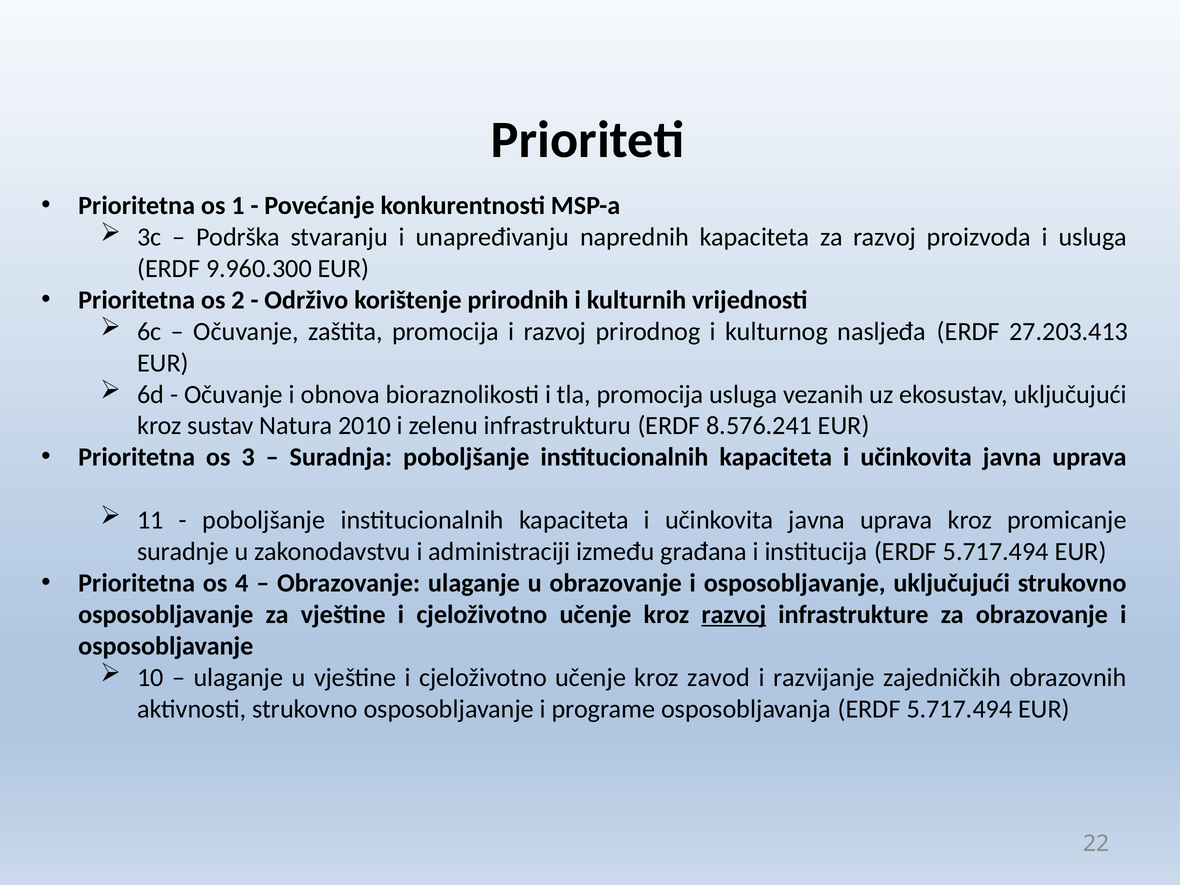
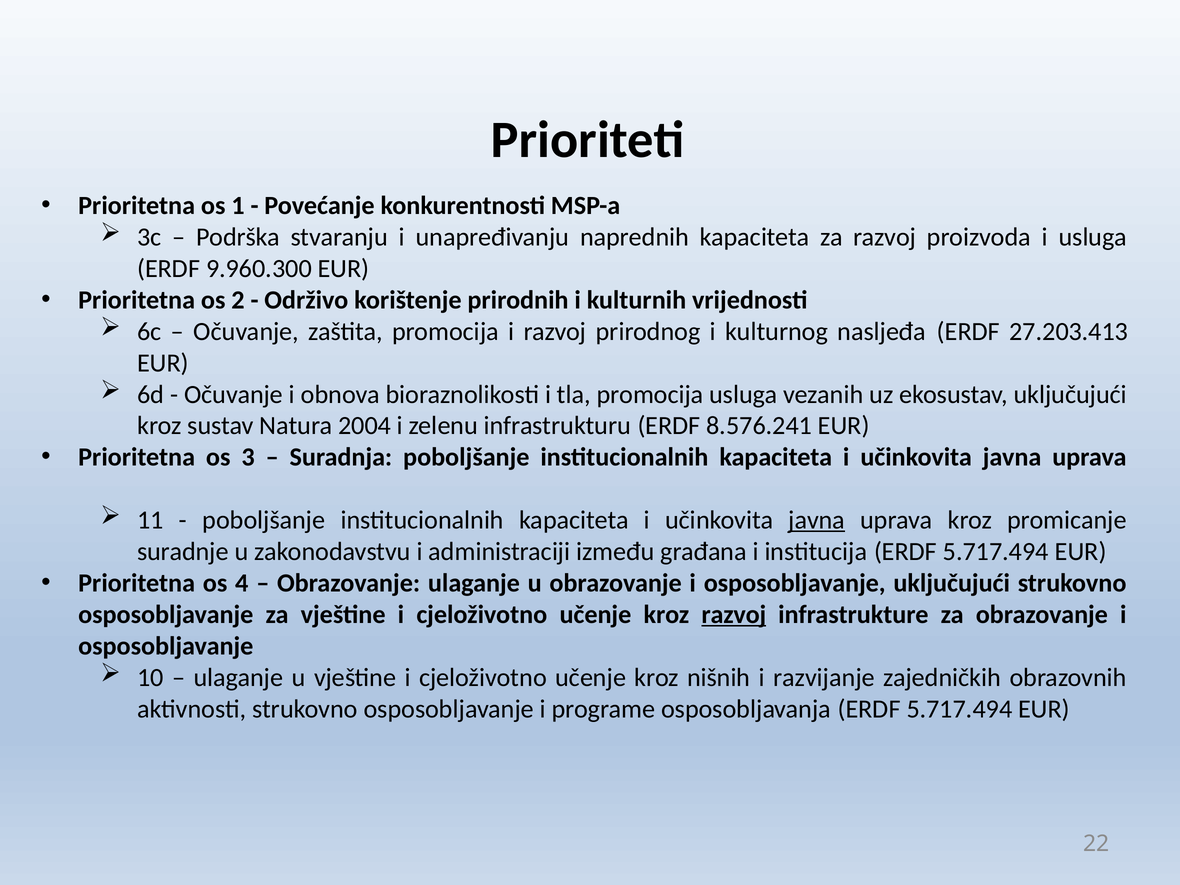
2010: 2010 -> 2004 (365, 426)
javna underline: none -> present (817, 520)
zavod: zavod -> nišnih (719, 677)
